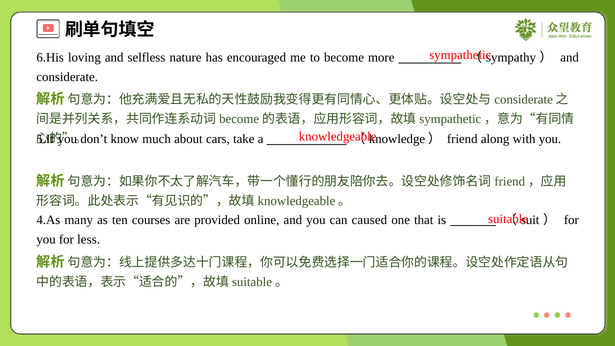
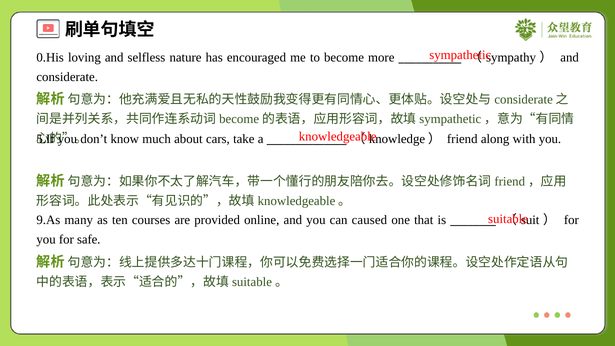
6.His: 6.His -> 0.His (50, 58)
4.As: 4.As -> 9.As (48, 220)
less: less -> safe (89, 239)
